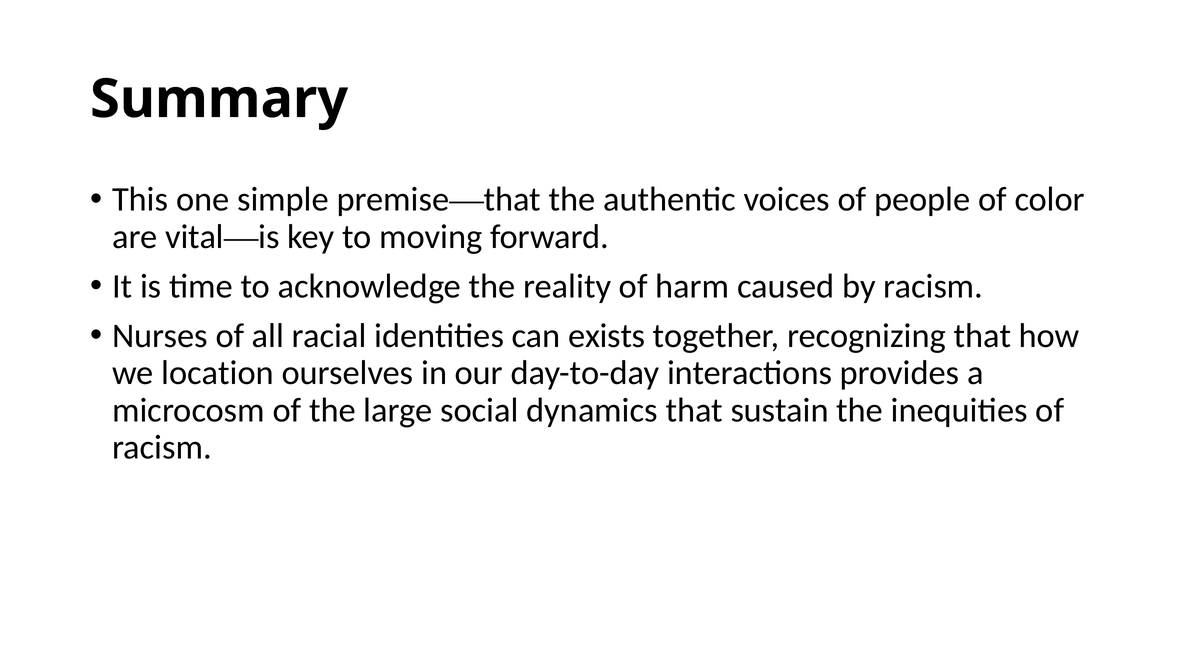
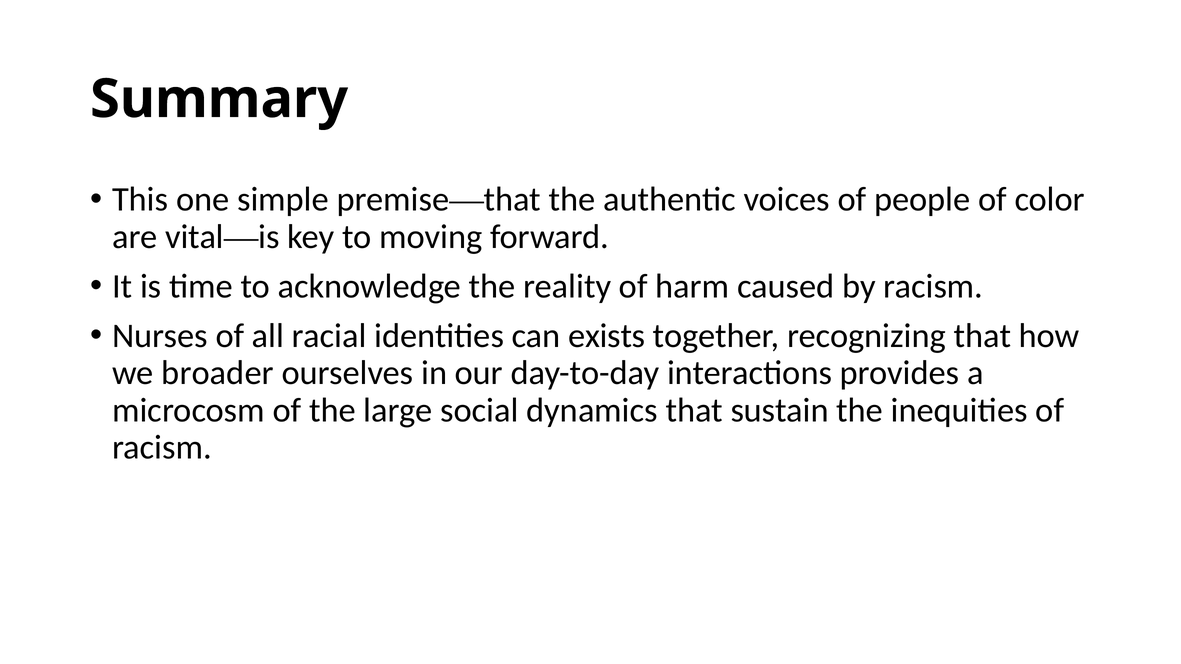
location: location -> broader (218, 373)
